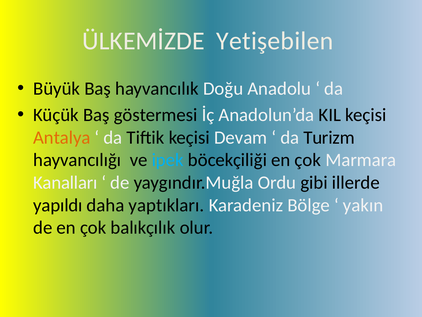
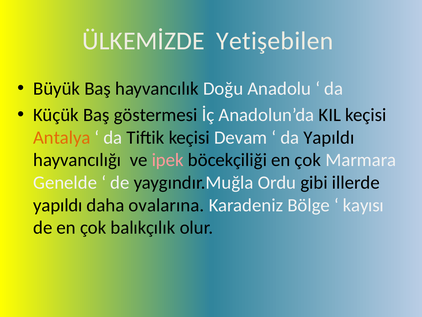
da Turizm: Turizm -> Yapıldı (329, 137)
ipek colour: light blue -> pink (168, 160)
Kanalları: Kanalları -> Genelde (65, 182)
yaptıkları: yaptıkları -> ovalarına (166, 205)
yakın: yakın -> kayısı (363, 205)
